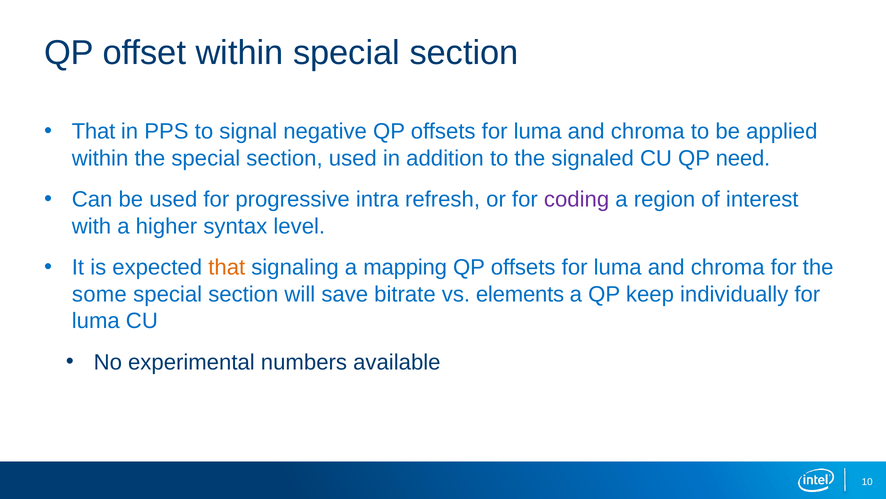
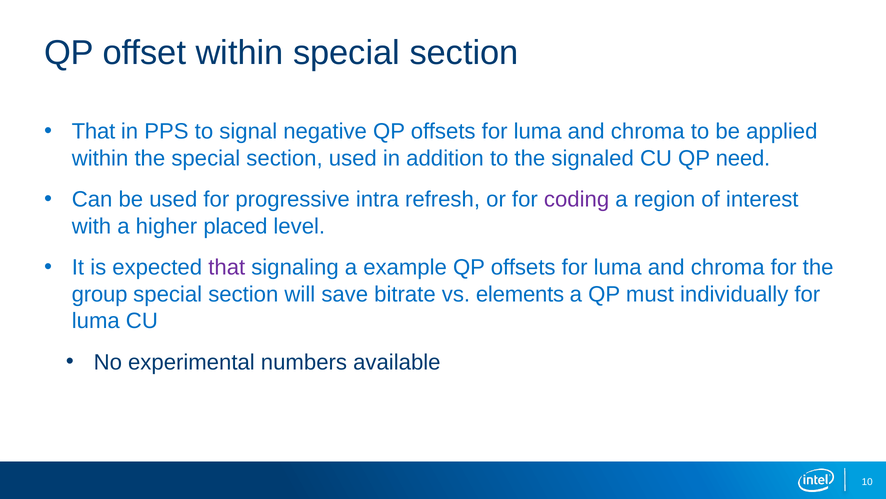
syntax: syntax -> placed (235, 226)
that colour: orange -> purple (227, 267)
mapping: mapping -> example (405, 267)
some: some -> group (100, 294)
keep: keep -> must (650, 294)
